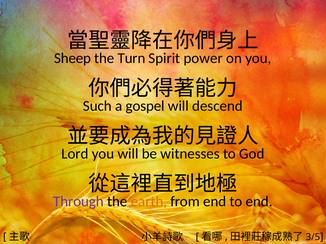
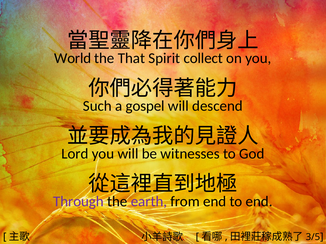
Sheep: Sheep -> World (73, 58)
Turn: Turn -> That (131, 58)
power: power -> collect (203, 58)
earth colour: orange -> purple (149, 202)
